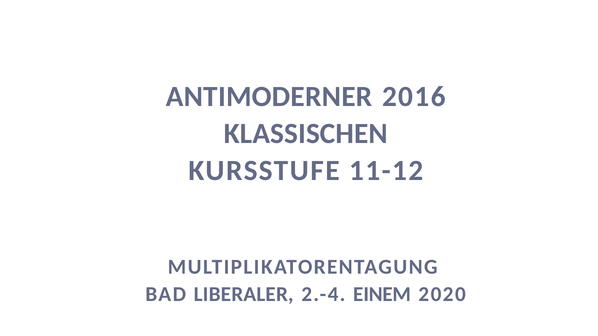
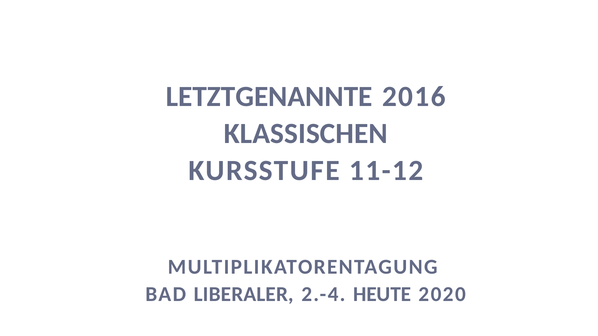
ANTIMODERNER: ANTIMODERNER -> LETZTGENANNTE (269, 96)
EINEM: EINEM -> HEUTE (382, 294)
